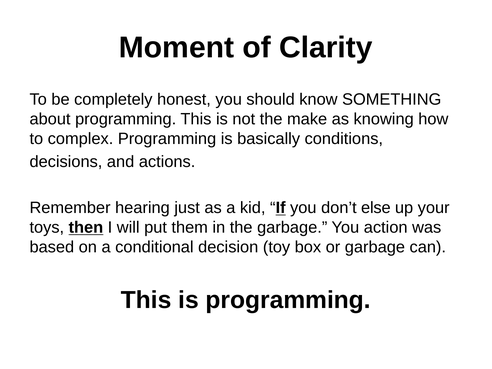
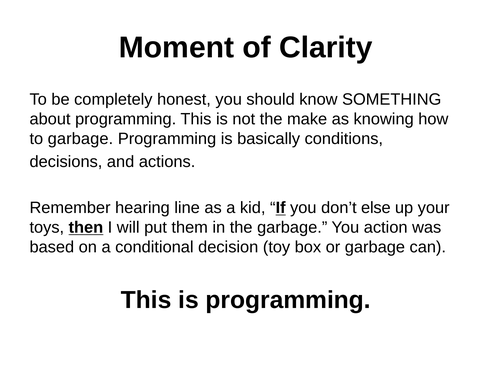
to complex: complex -> garbage (80, 139)
just: just -> line (187, 208)
